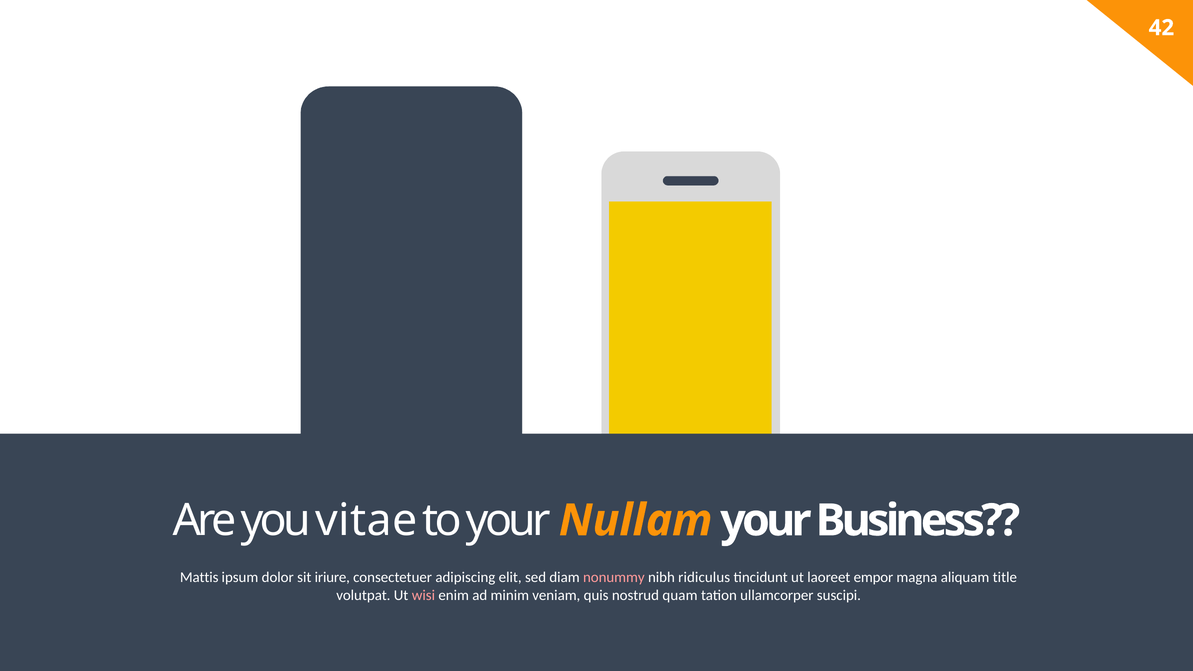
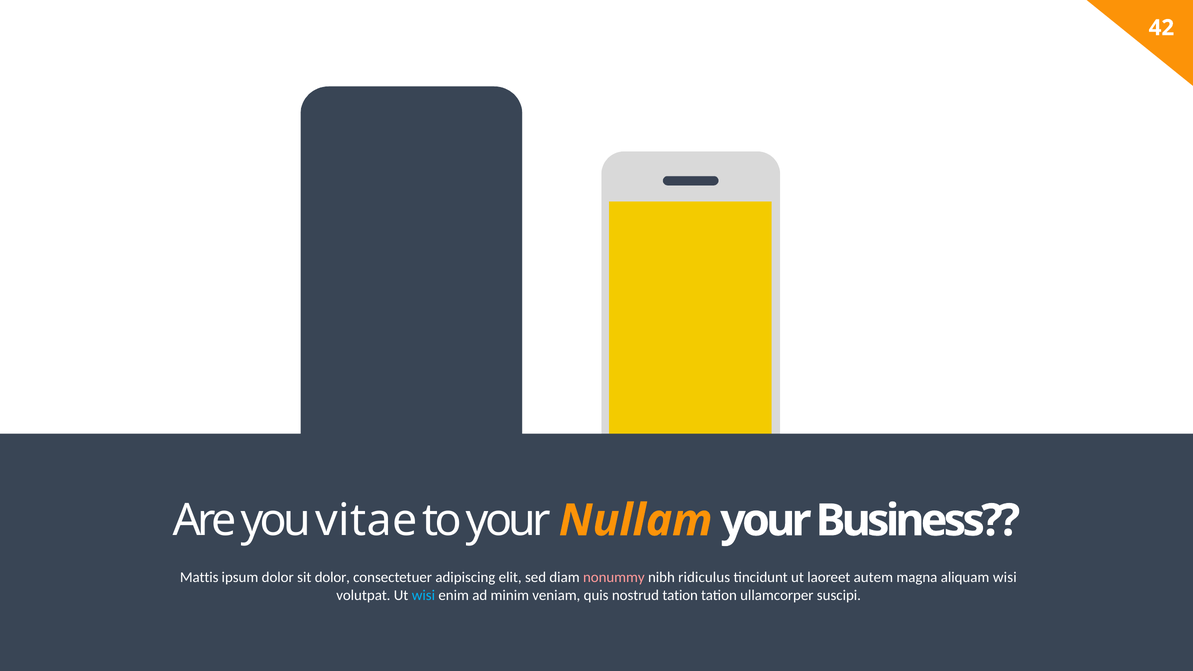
sit iriure: iriure -> dolor (332, 577)
empor: empor -> autem (873, 577)
aliquam title: title -> wisi (1005, 577)
wisi colour: pink -> light blue (423, 595)
nostrud quam: quam -> tation (680, 595)
